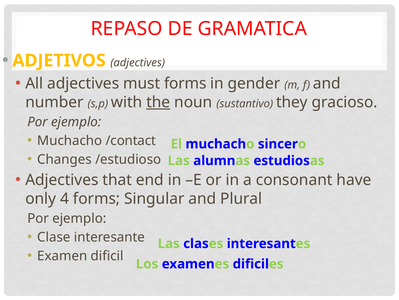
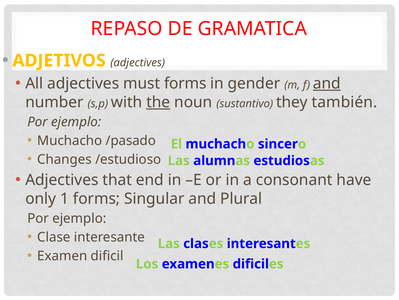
and underline: none -> present (327, 83)
gracioso: gracioso -> también (344, 102)
/contact: /contact -> /pasado (131, 140)
4: 4 -> 1 (65, 198)
